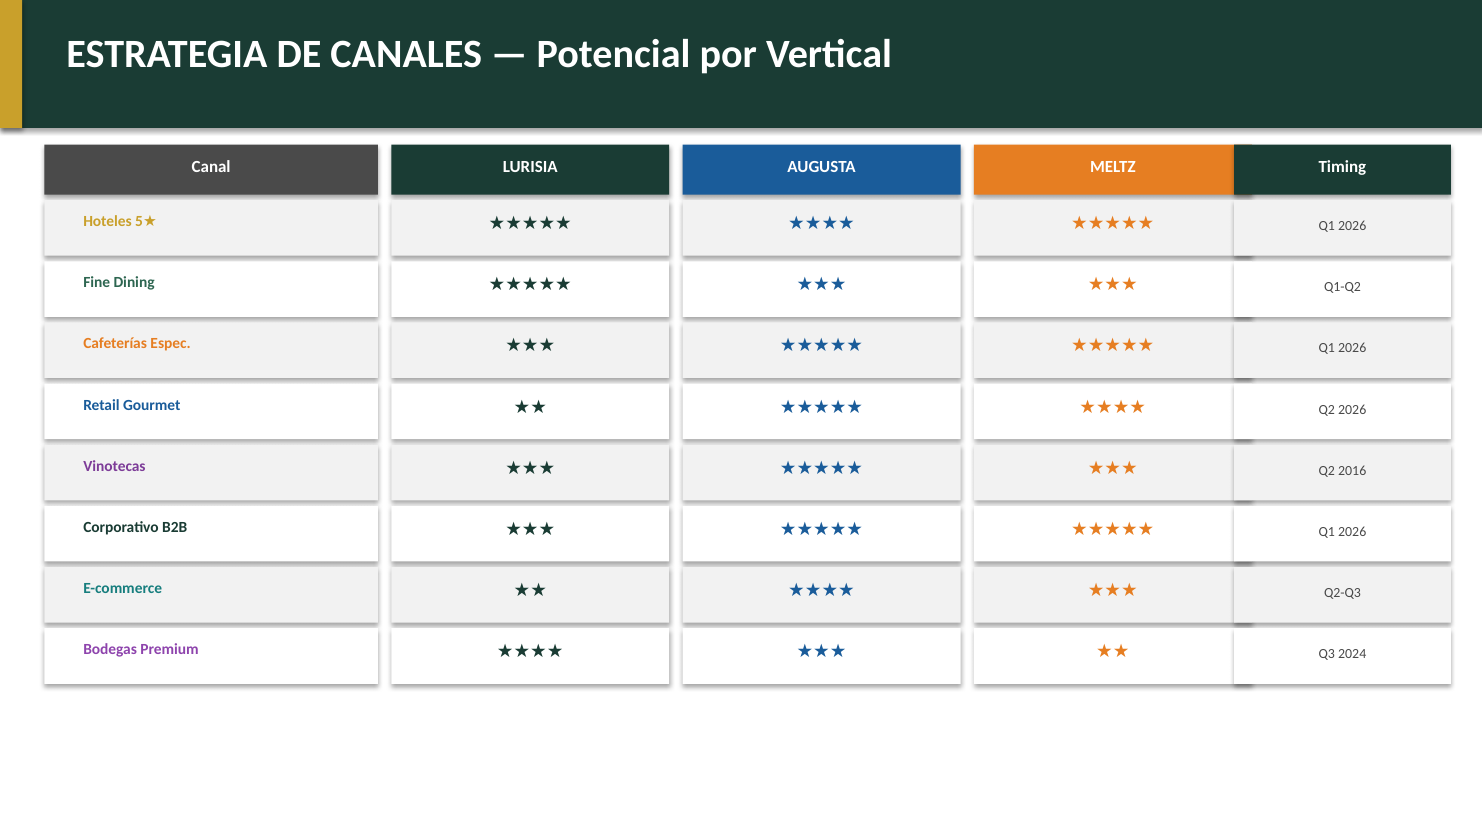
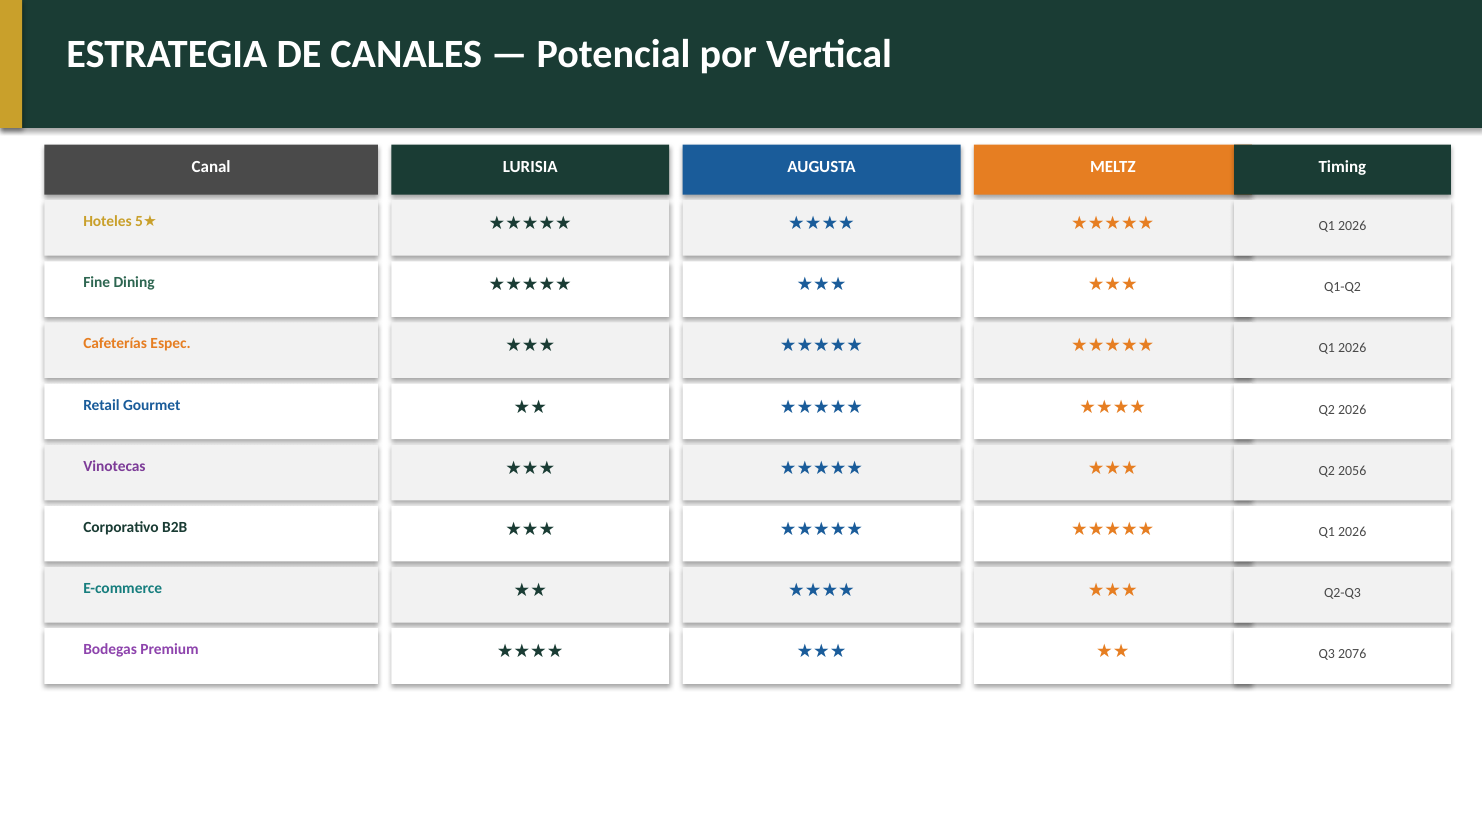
2016: 2016 -> 2056 (1352, 471)
2024: 2024 -> 2076 (1352, 654)
